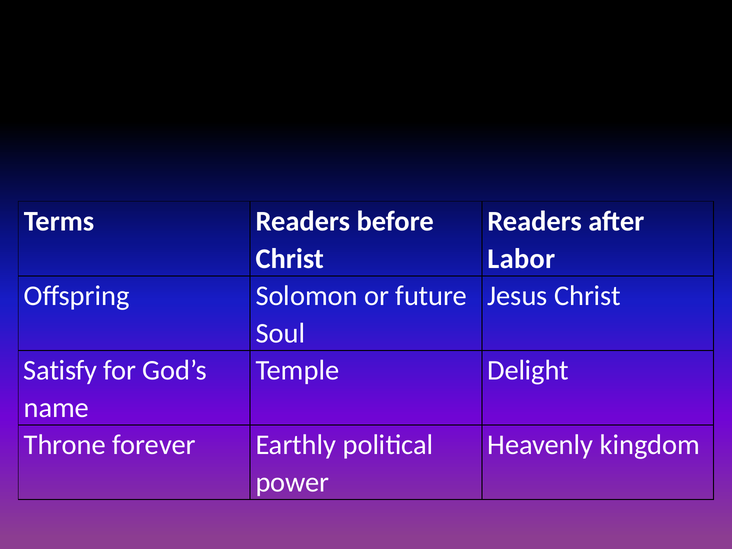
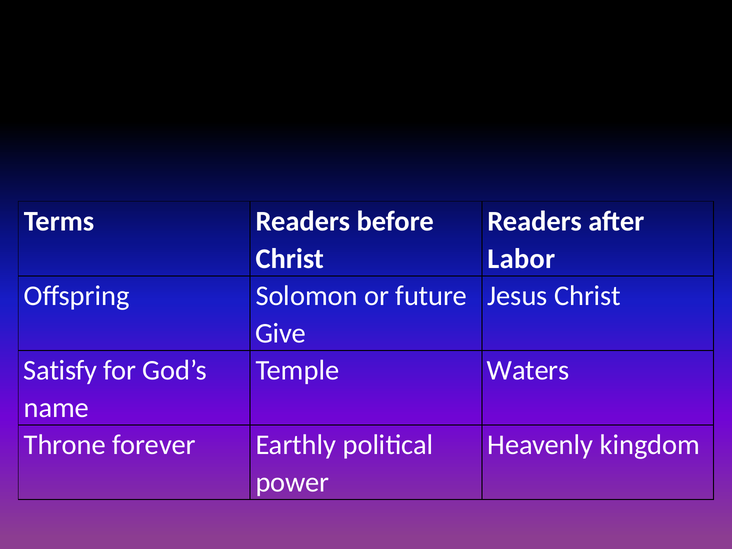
Soul: Soul -> Give (280, 333)
Delight: Delight -> Waters (528, 370)
